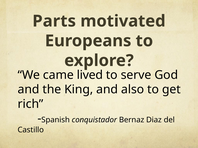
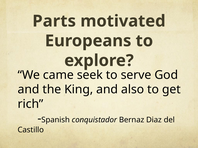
lived: lived -> seek (90, 75)
